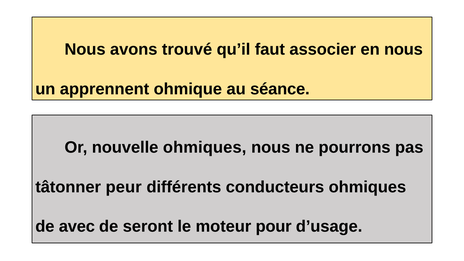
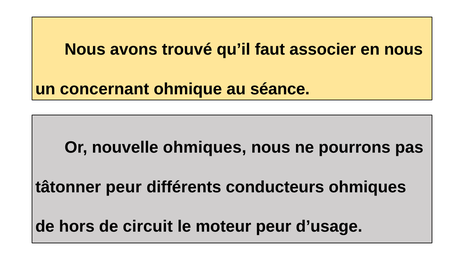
apprennent: apprennent -> concernant (105, 89)
avec: avec -> hors (77, 226)
seront: seront -> circuit (148, 226)
moteur pour: pour -> peur (274, 226)
